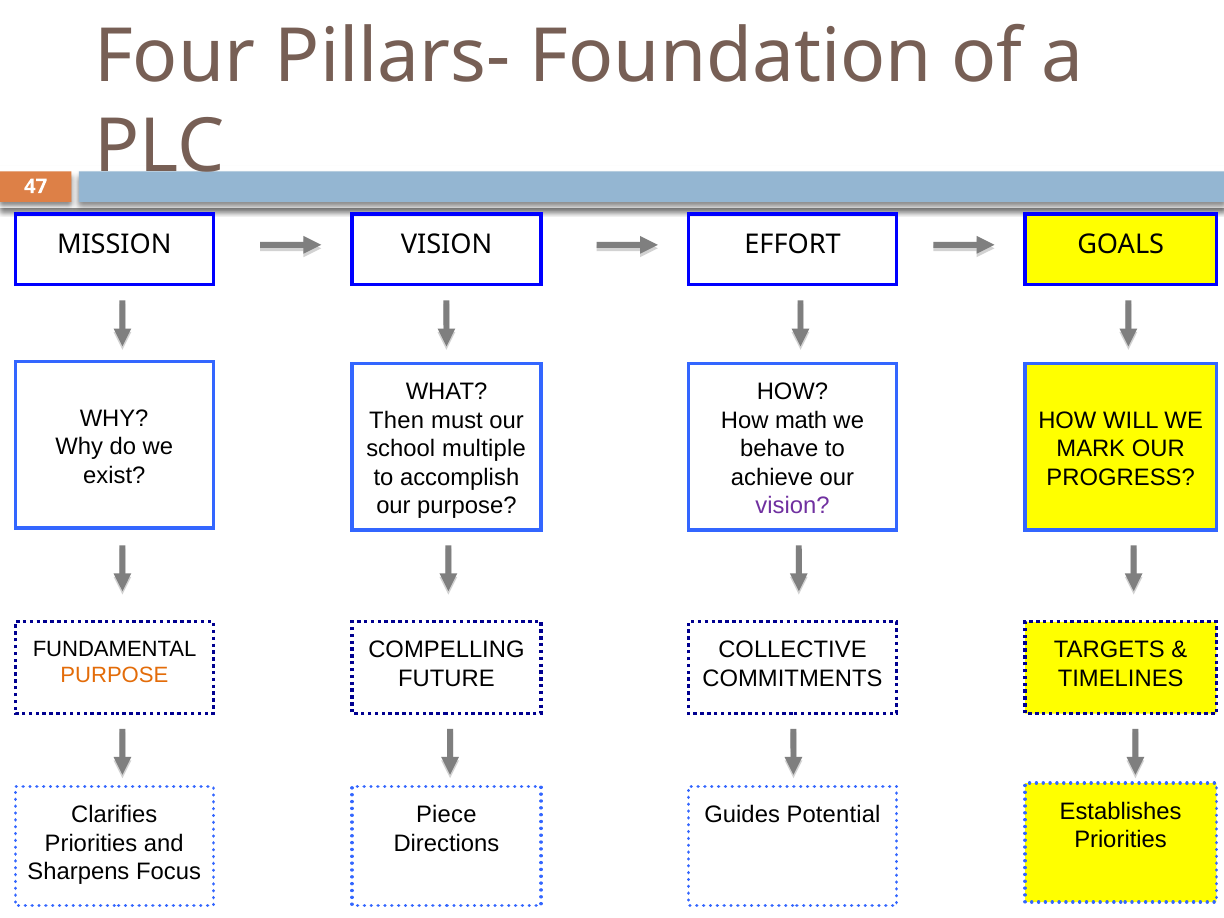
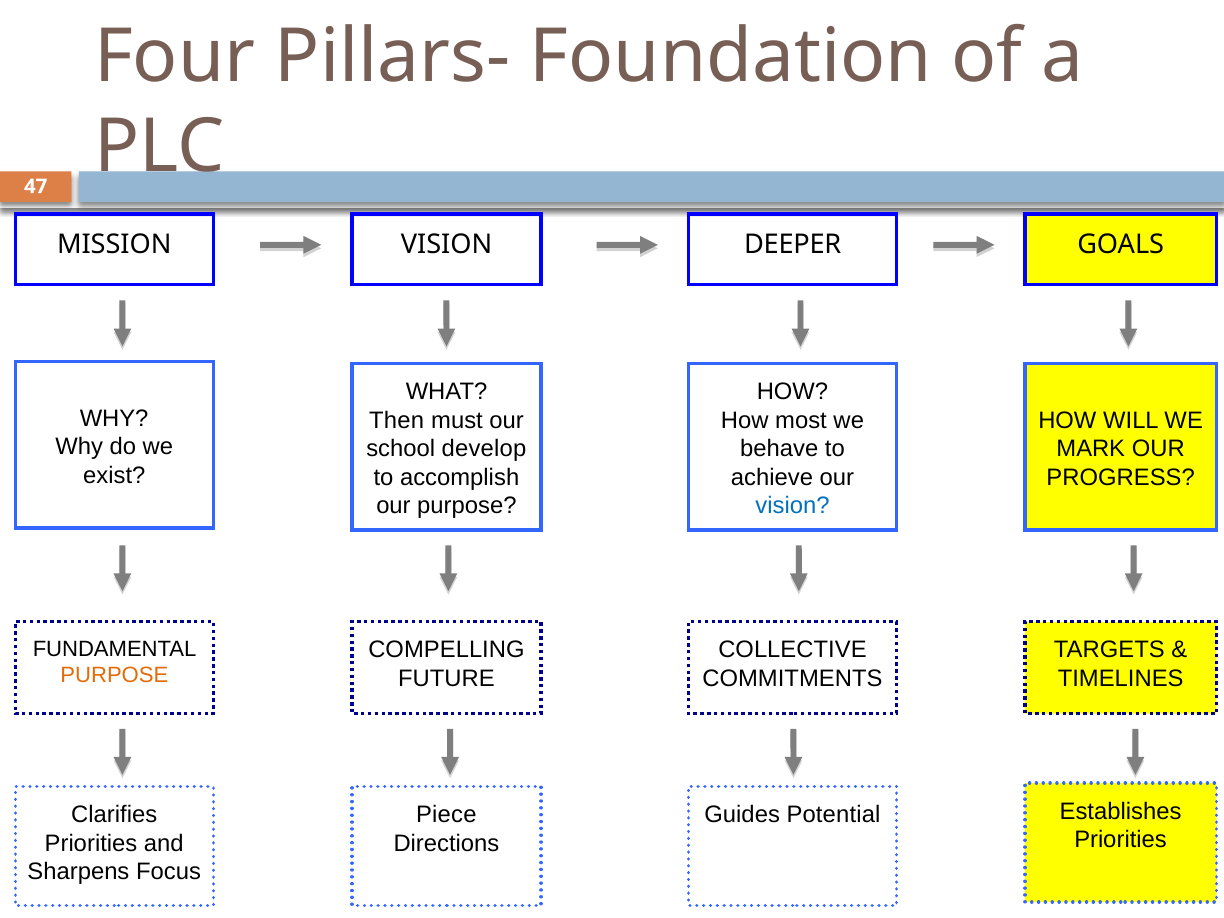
EFFORT: EFFORT -> DEEPER (793, 245)
math: math -> most (801, 420)
multiple: multiple -> develop (484, 449)
vision colour: purple -> blue (793, 506)
